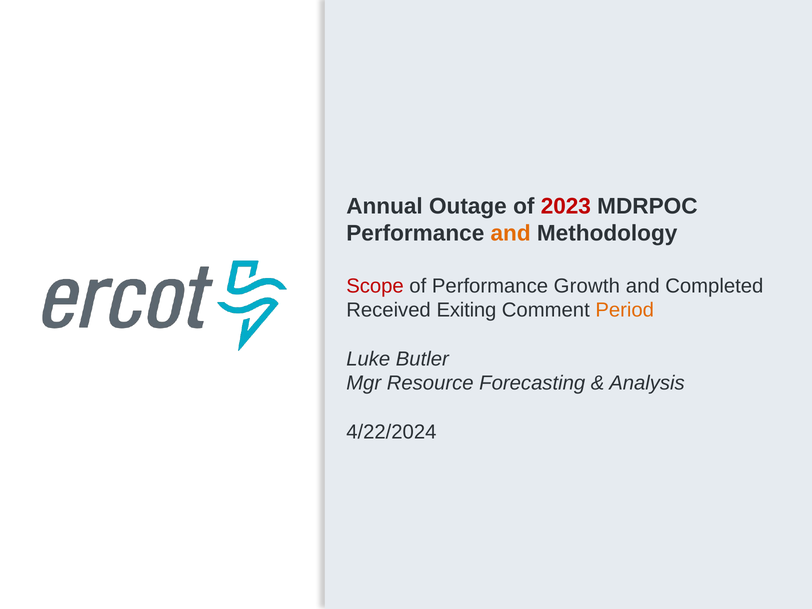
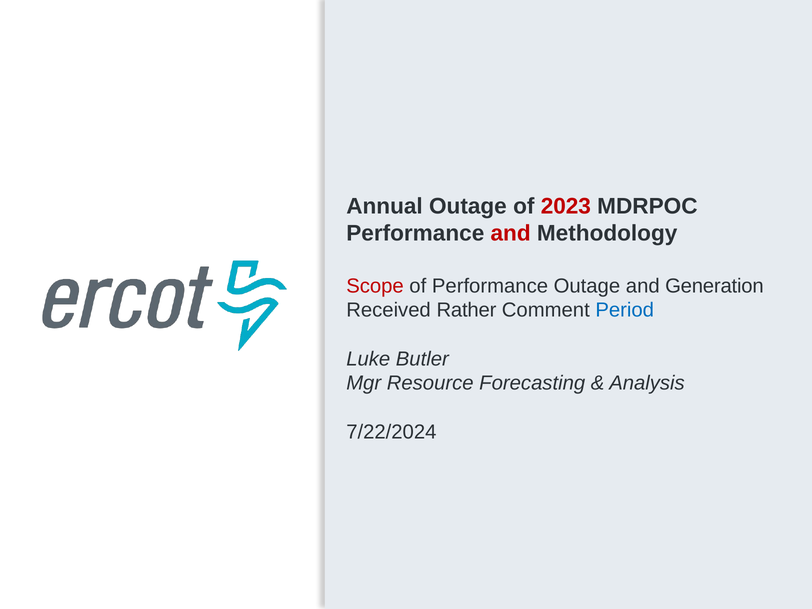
and colour: orange -> red (511, 233)
Performance Growth: Growth -> Outage (587, 286)
Completed: Completed -> Generation (714, 286)
Exiting: Exiting -> Rather (466, 310)
Period colour: orange -> blue (625, 310)
4/22/2024: 4/22/2024 -> 7/22/2024 (391, 432)
